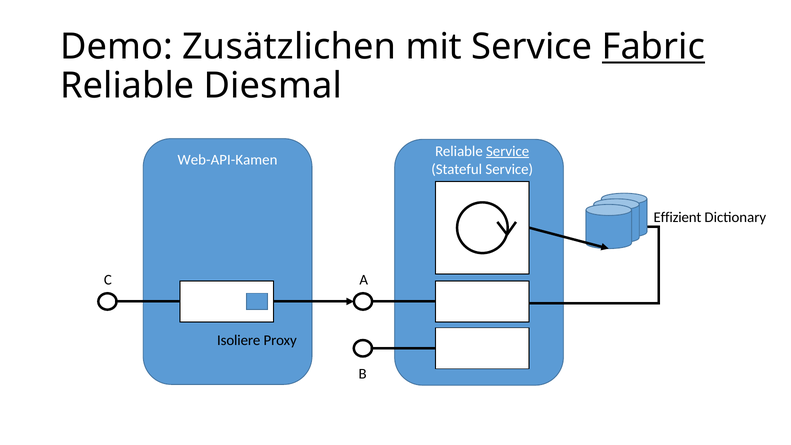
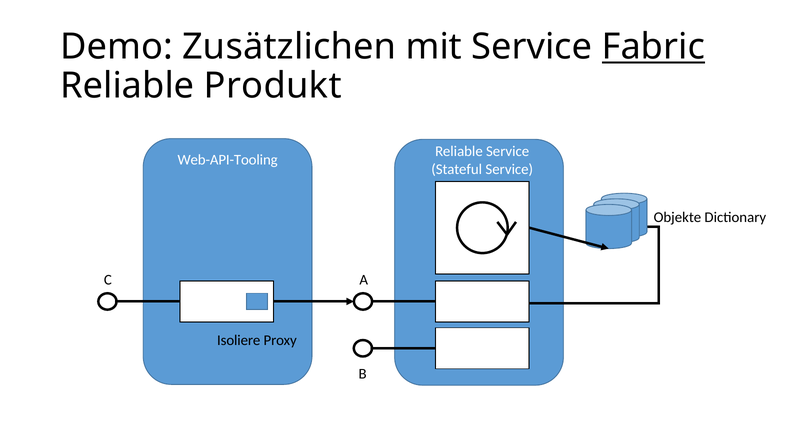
Diesmal: Diesmal -> Produkt (273, 86)
Service underline: present -> none (508, 151)
Web-API-Kamen: Web-API-Kamen -> Web-API-Tooling (228, 160)
Effizient: Effizient -> Objekte (677, 217)
